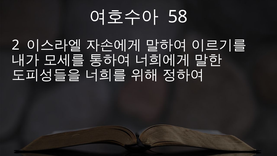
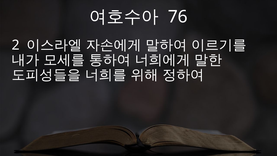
58: 58 -> 76 (178, 17)
